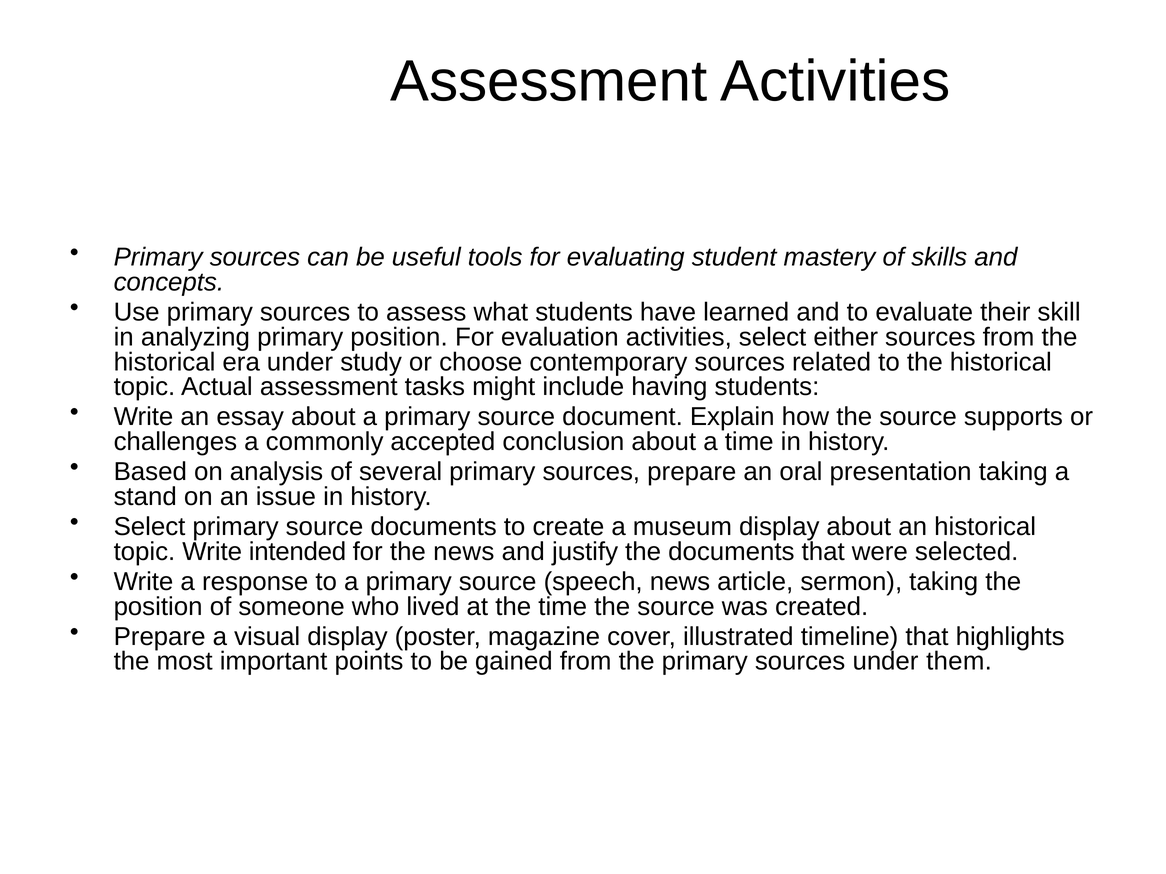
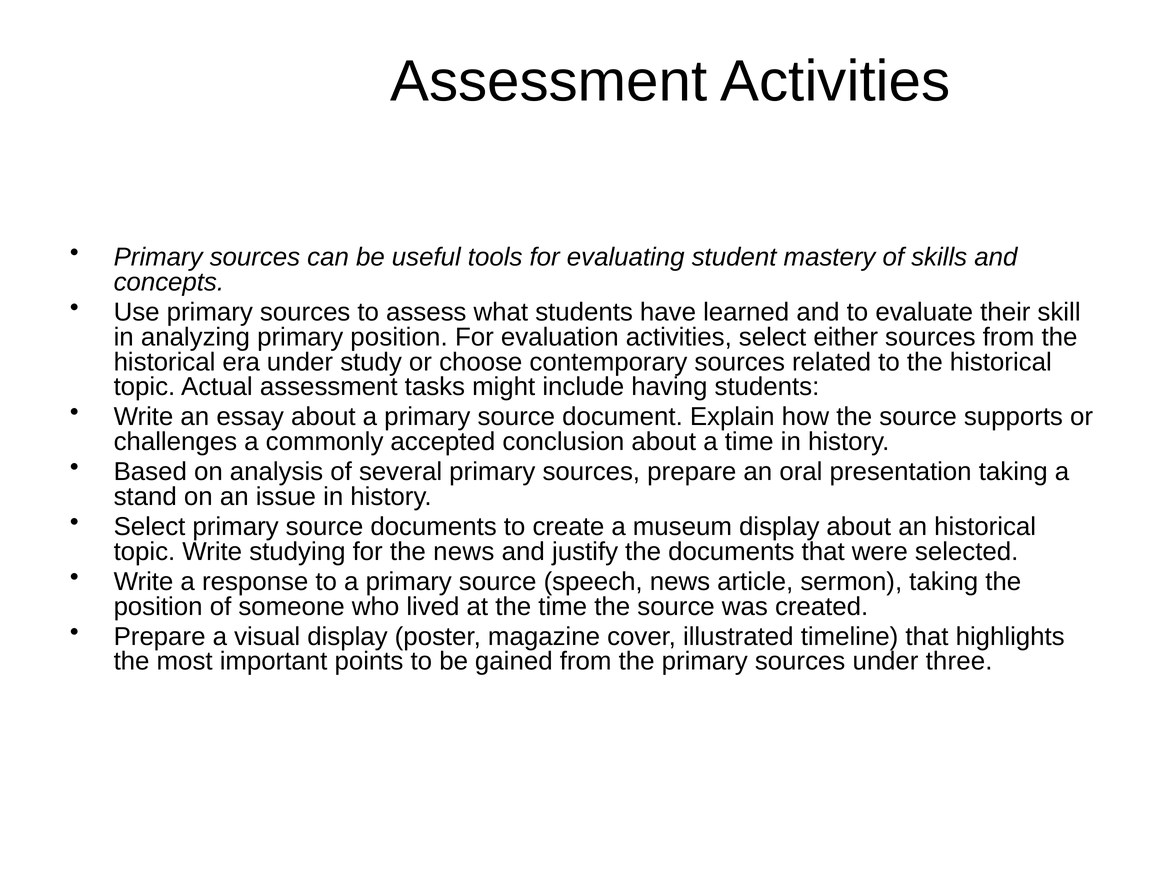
intended: intended -> studying (297, 552)
them: them -> three (959, 662)
